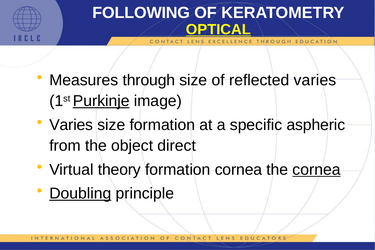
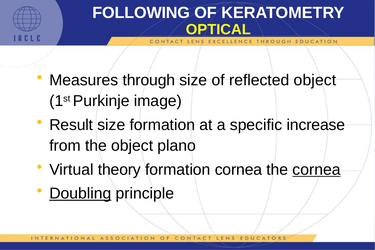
OPTICAL underline: present -> none (218, 29)
reflected varies: varies -> object (315, 80)
Purkinje underline: present -> none (101, 101)
Varies: Varies -> Result (71, 125)
aspheric: aspheric -> increase (316, 125)
direct: direct -> plano (177, 146)
